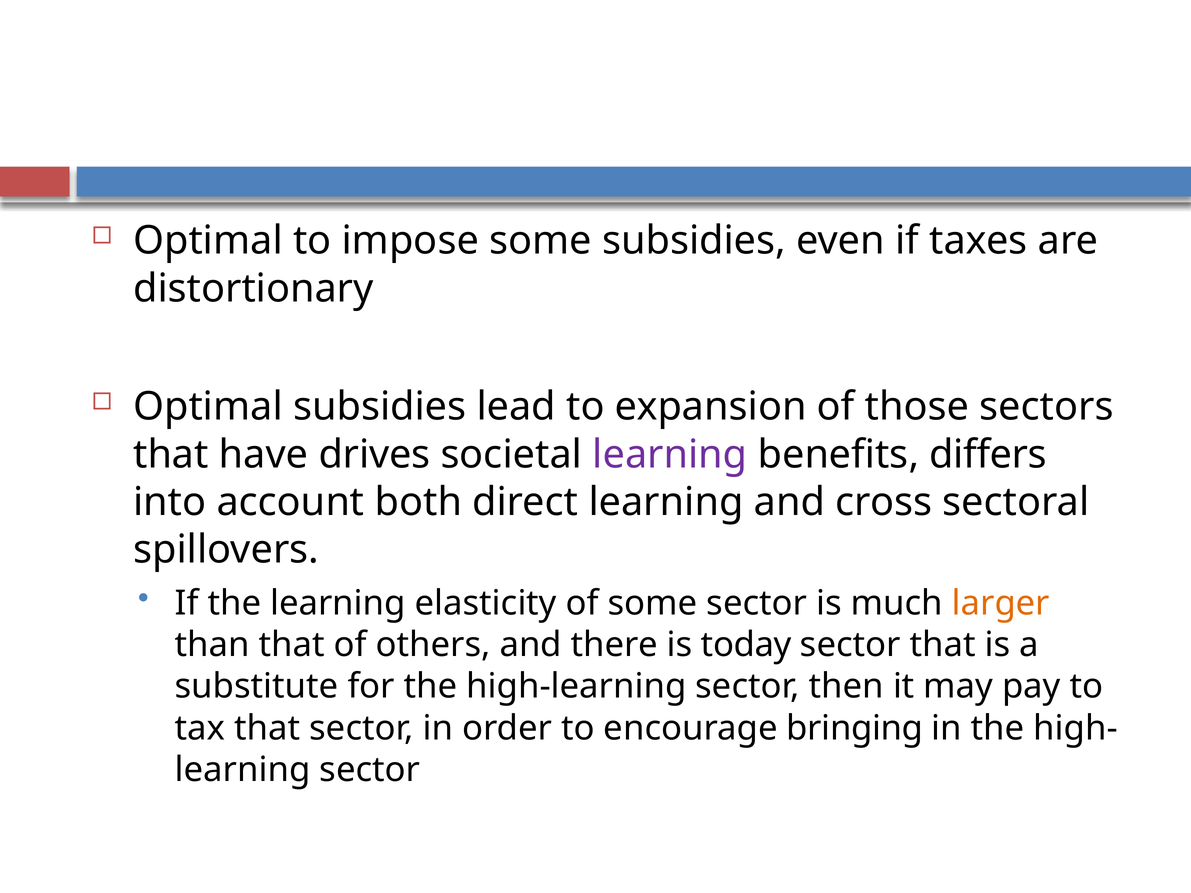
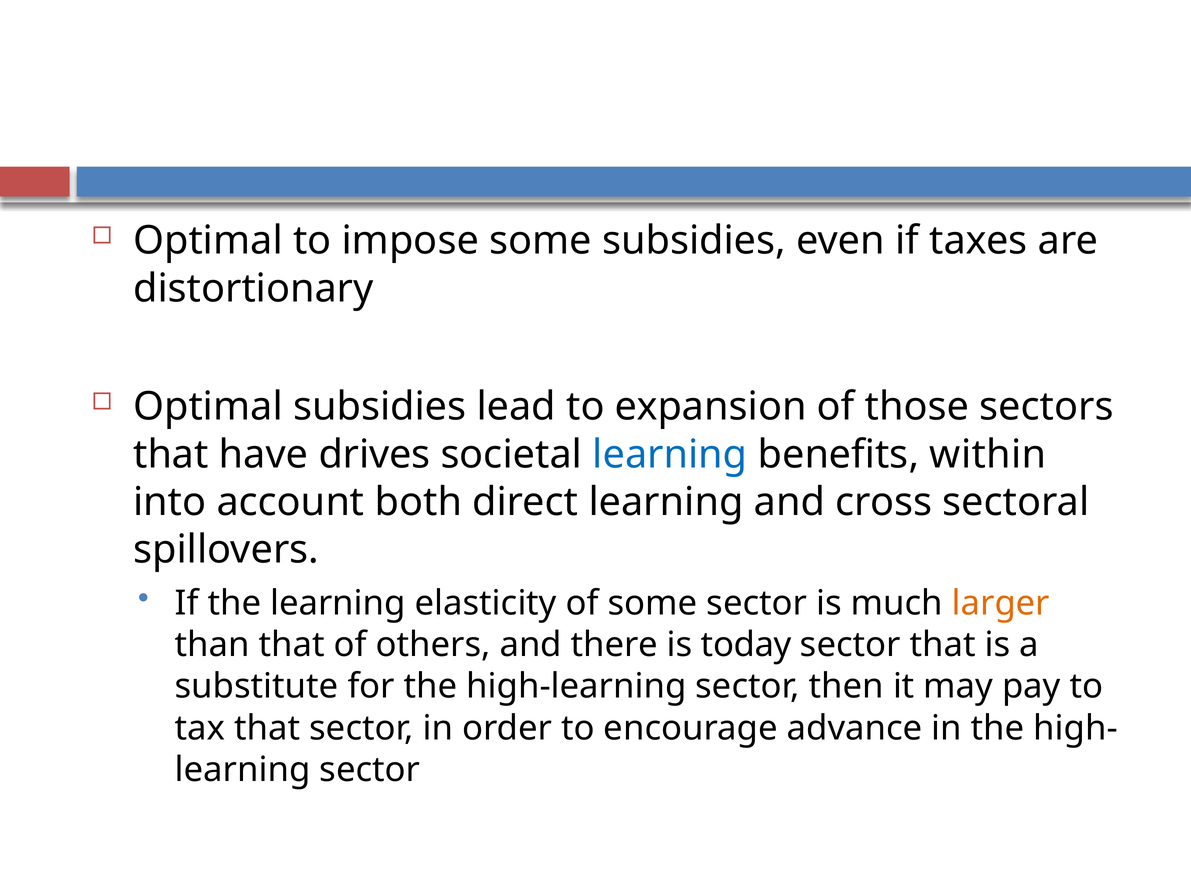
learning colour: purple -> blue (670, 455)
differs: differs -> within (988, 455)
bringing: bringing -> advance (855, 728)
